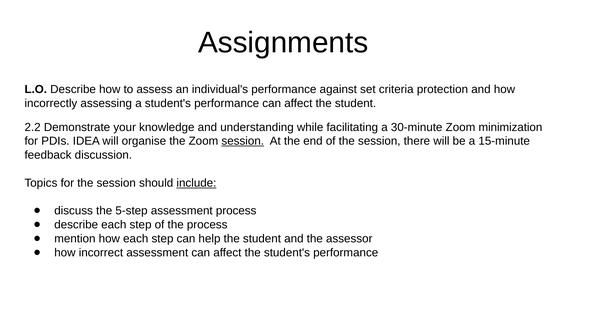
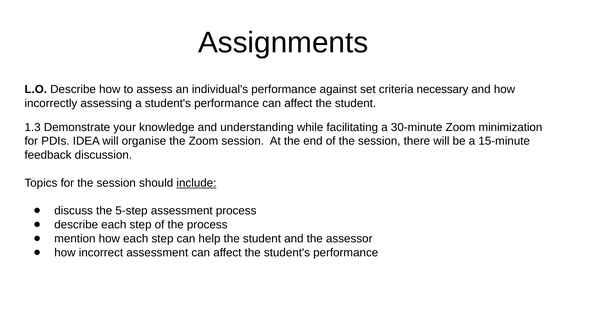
protection: protection -> necessary (443, 89)
2.2: 2.2 -> 1.3 (33, 127)
session underline: present -> none (243, 141)
